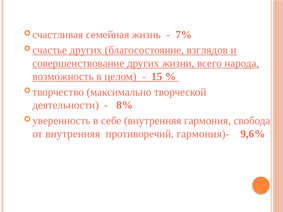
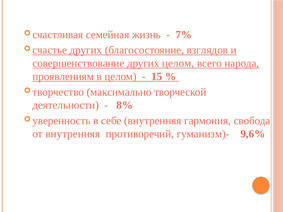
других жизни: жизни -> целом (178, 63)
возможность: возможность -> проявлениям (63, 77)
гармония)-: гармония)- -> гуманизм)- (203, 134)
